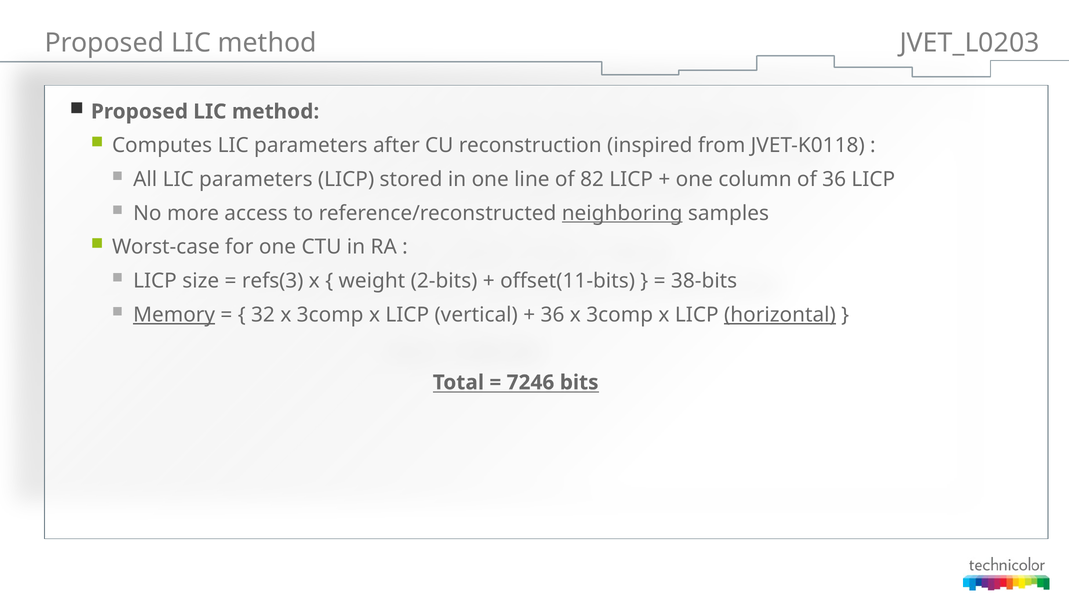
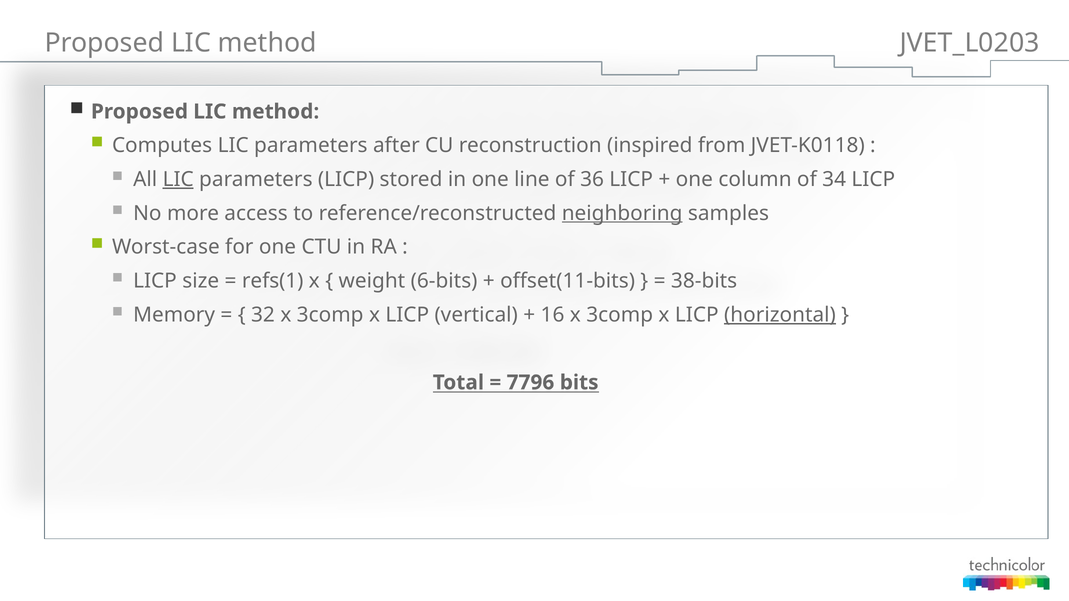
LIC underline: none -> present (178, 179)
82: 82 -> 36 (592, 179)
of 36: 36 -> 34 (834, 179)
refs(3: refs(3 -> refs(1 (273, 281)
2-bits: 2-bits -> 6-bits (444, 281)
Memory underline: present -> none (174, 315)
36: 36 -> 16 (552, 315)
7246: 7246 -> 7796 (530, 383)
